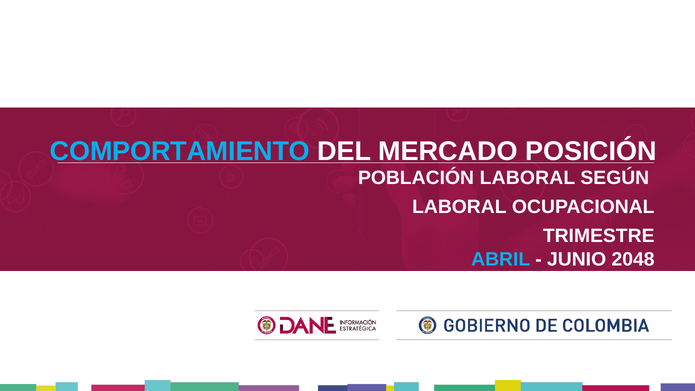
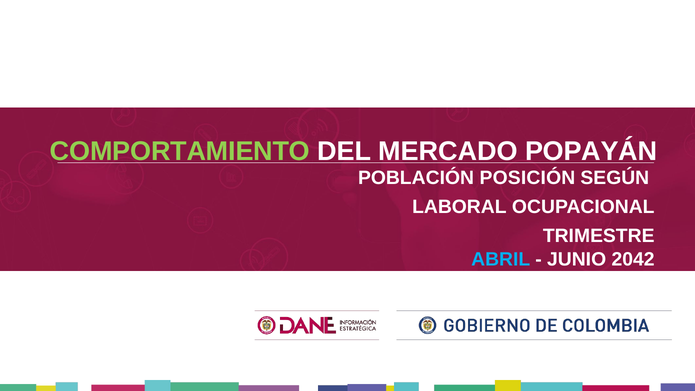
COMPORTAMIENTO colour: light blue -> light green (180, 151)
POSICIÓN: POSICIÓN -> POPAYÁN (591, 151)
POBLACIÓN LABORAL: LABORAL -> POSICIÓN (527, 178)
2048: 2048 -> 2042 (633, 259)
